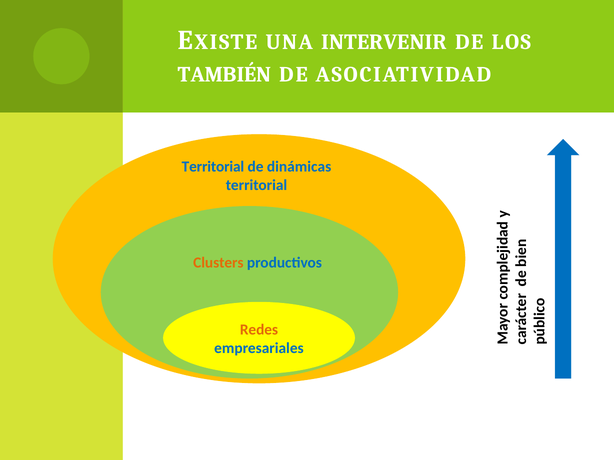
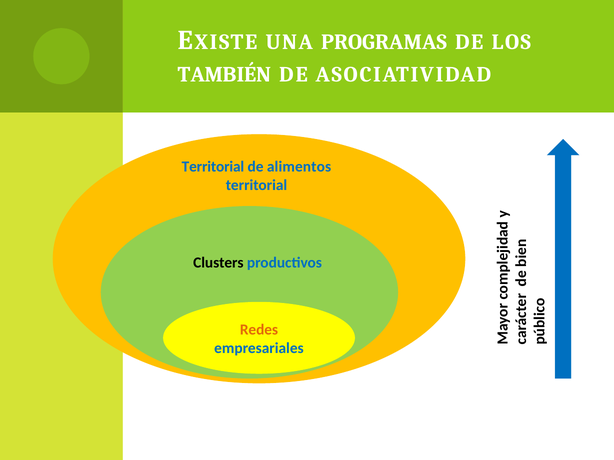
INTERVENIR: INTERVENIR -> PROGRAMAS (384, 42)
dinámicas: dinámicas -> alimentos (299, 167)
Clusters colour: orange -> black (218, 263)
